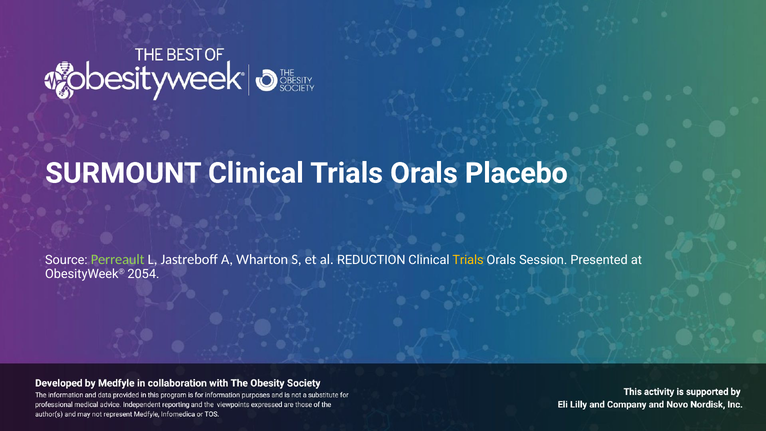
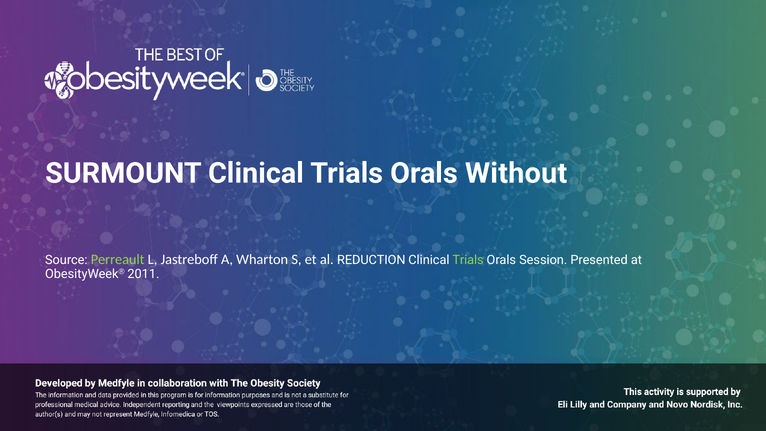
Placebo: Placebo -> Without (516, 173)
Trials colour: yellow -> light green (468, 260)
2054: 2054 -> 2011 (143, 274)
